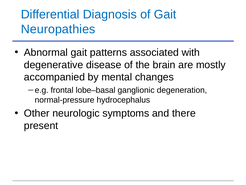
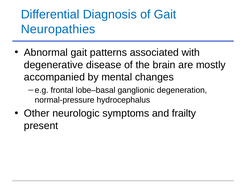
there: there -> frailty (184, 113)
